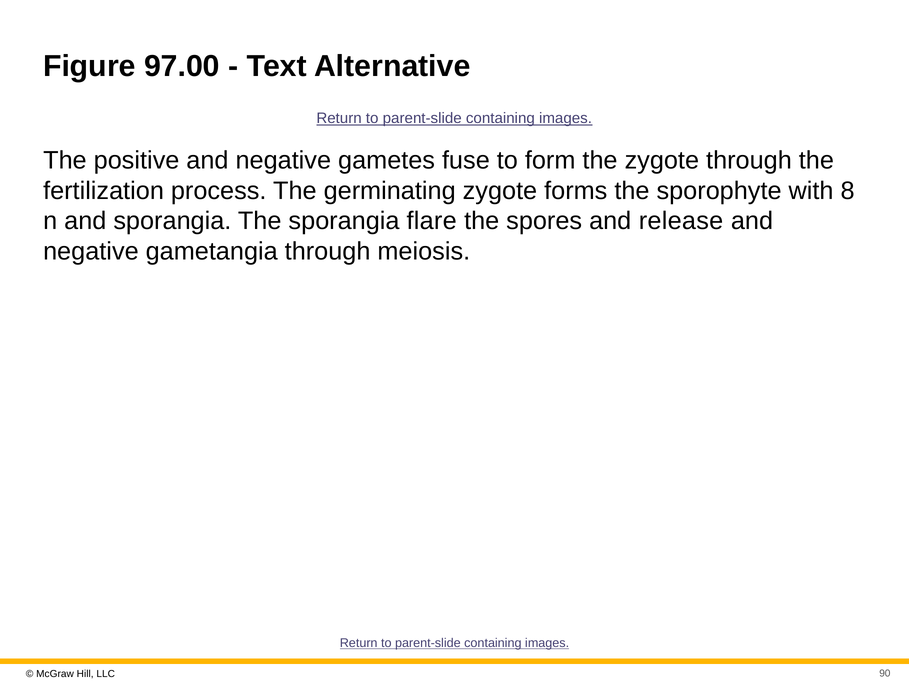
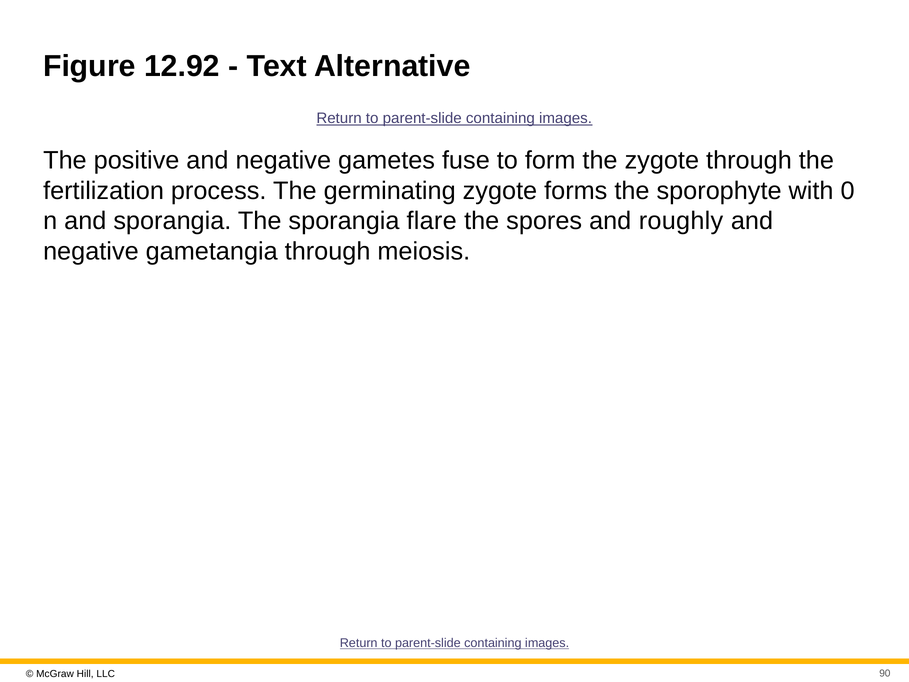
97.00: 97.00 -> 12.92 (182, 66)
8: 8 -> 0 (848, 191)
release: release -> roughly (681, 221)
